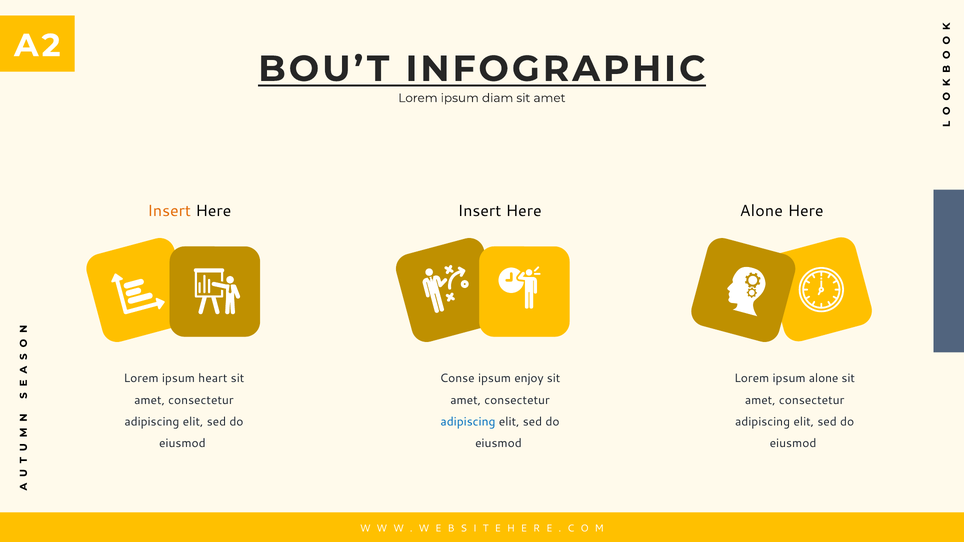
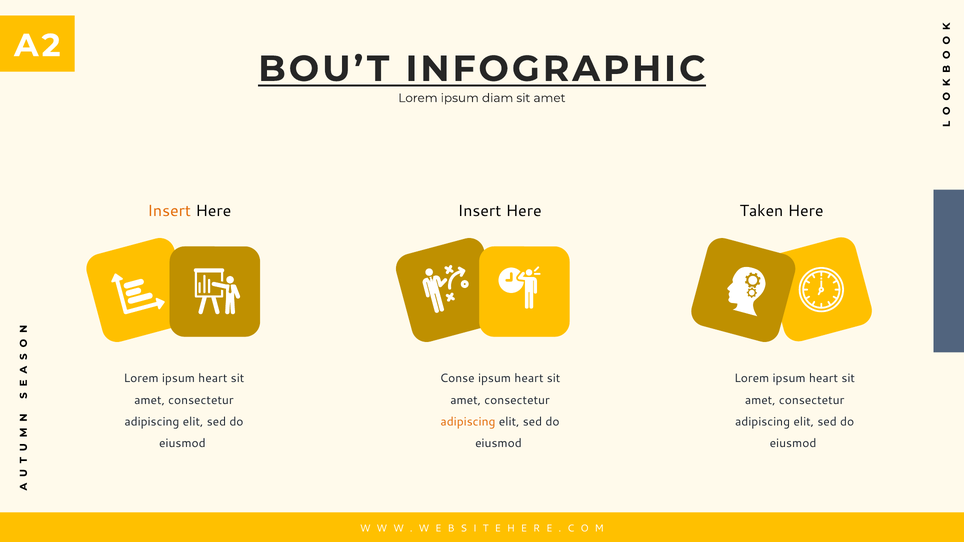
Here Alone: Alone -> Taken (761, 211)
enjoy: enjoy -> heart (529, 379)
alone: alone -> heart (824, 379)
adipiscing colour: blue -> orange (468, 422)
